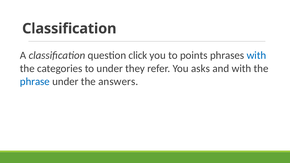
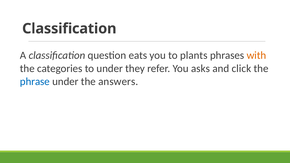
click: click -> eats (138, 55)
points: points -> plants (194, 55)
with colour: blue -> orange (256, 55)
and with: with -> click (241, 68)
